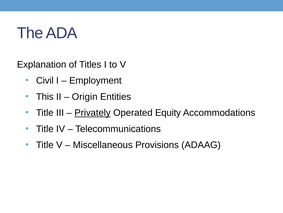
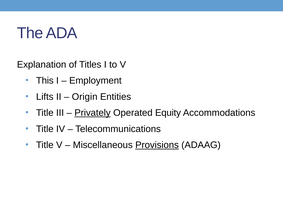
Civil: Civil -> This (45, 80)
This: This -> Lifts (45, 96)
Provisions underline: none -> present (157, 145)
